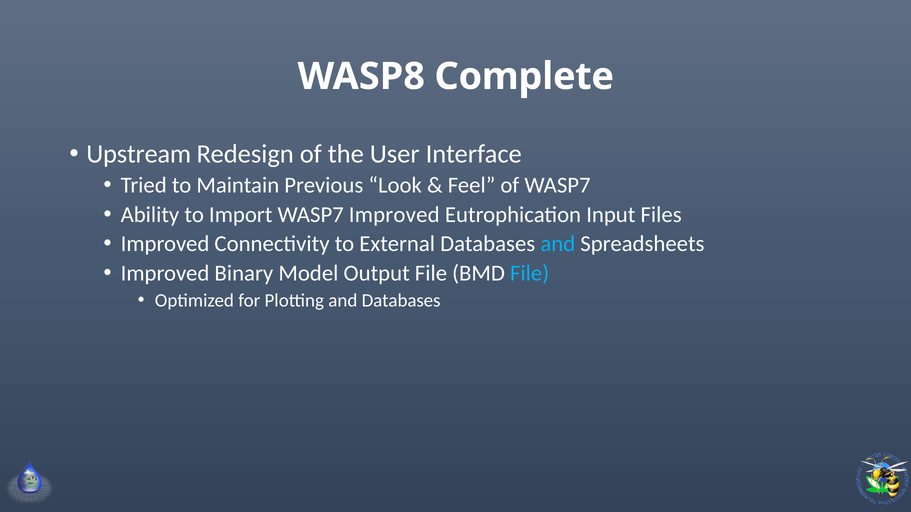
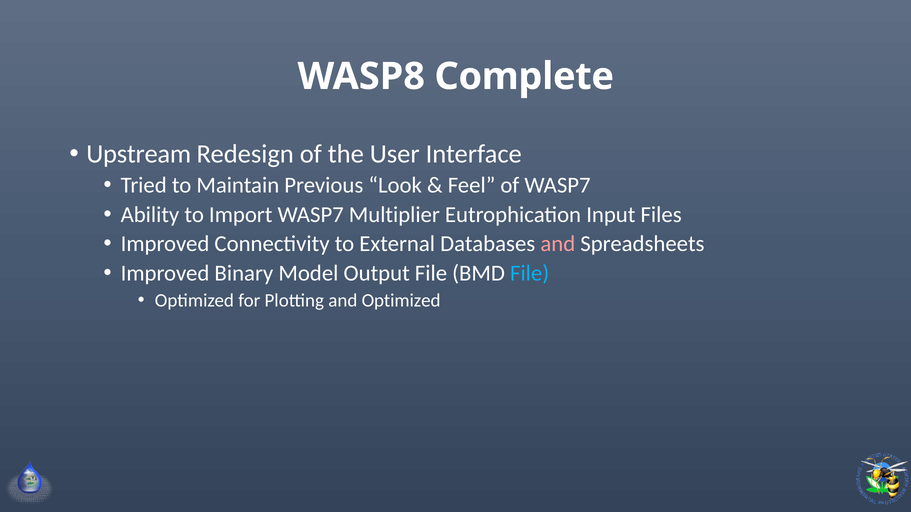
WASP7 Improved: Improved -> Multiplier (394, 215)
and colour: light blue -> pink (558, 244)
and Databases: Databases -> Optimized (401, 301)
